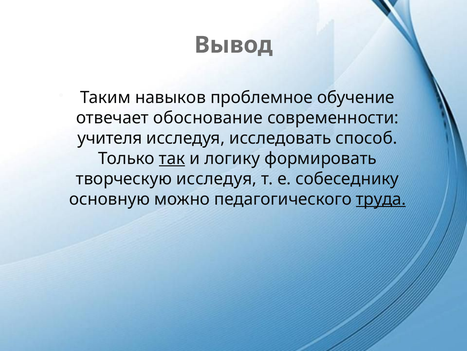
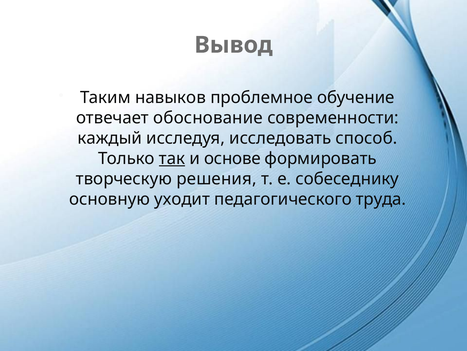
учителя: учителя -> каждый (110, 138)
логику: логику -> основе (232, 158)
творческую исследуя: исследуя -> решения (217, 179)
можно: можно -> уходит (182, 199)
труда underline: present -> none (381, 199)
